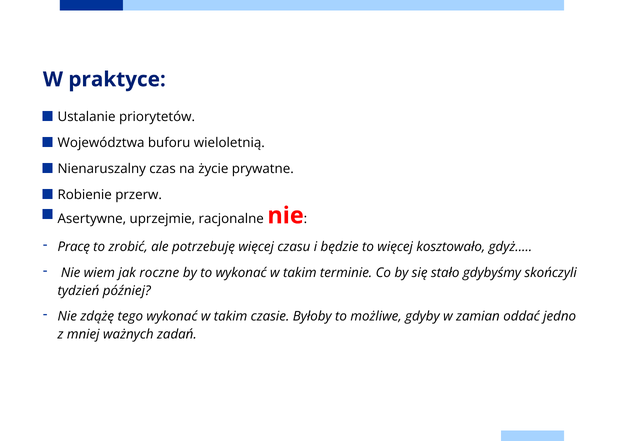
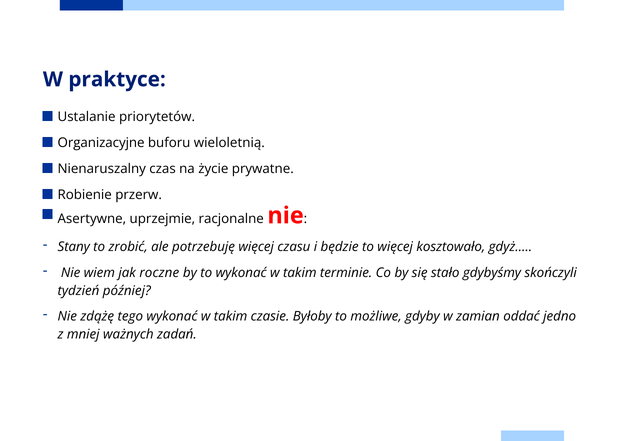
Województwa: Województwa -> Organizacyjne (101, 143)
Pracę: Pracę -> Stany (74, 247)
